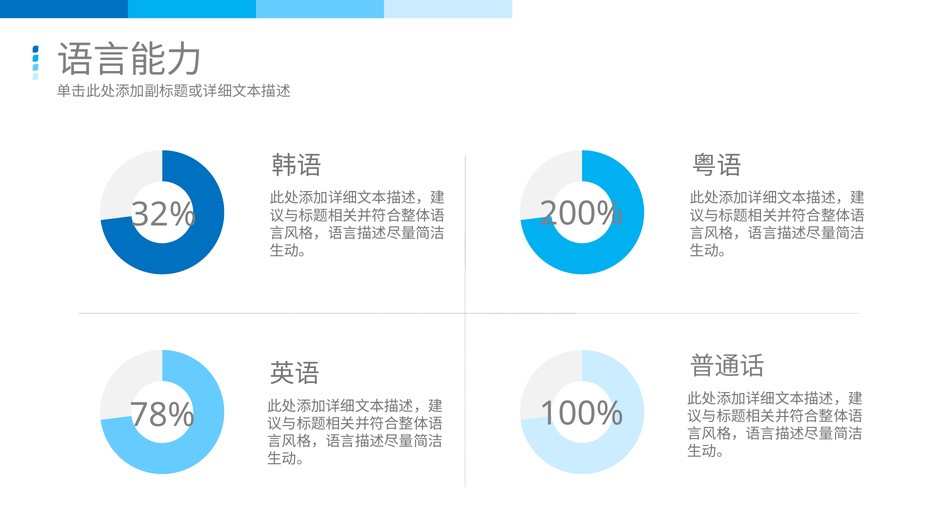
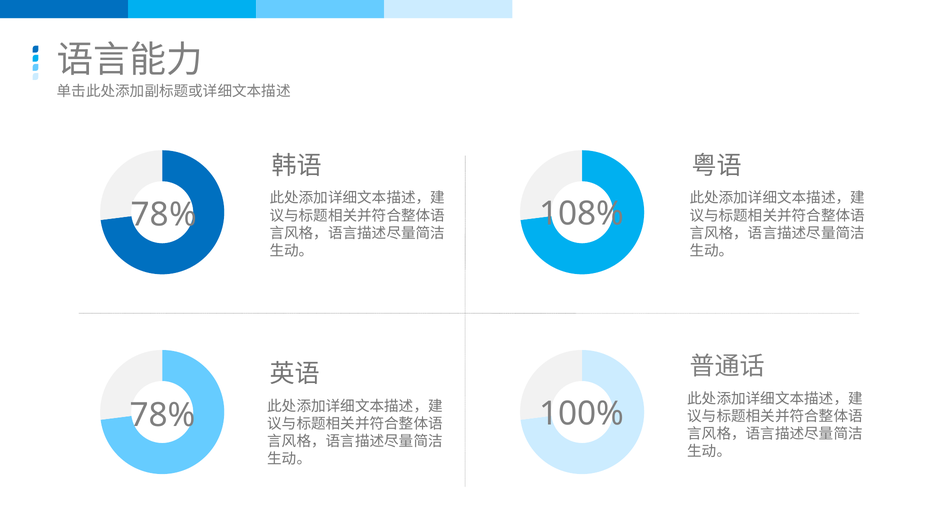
200%: 200% -> 108% (582, 214)
32%: 32% -> 78% (164, 215)
